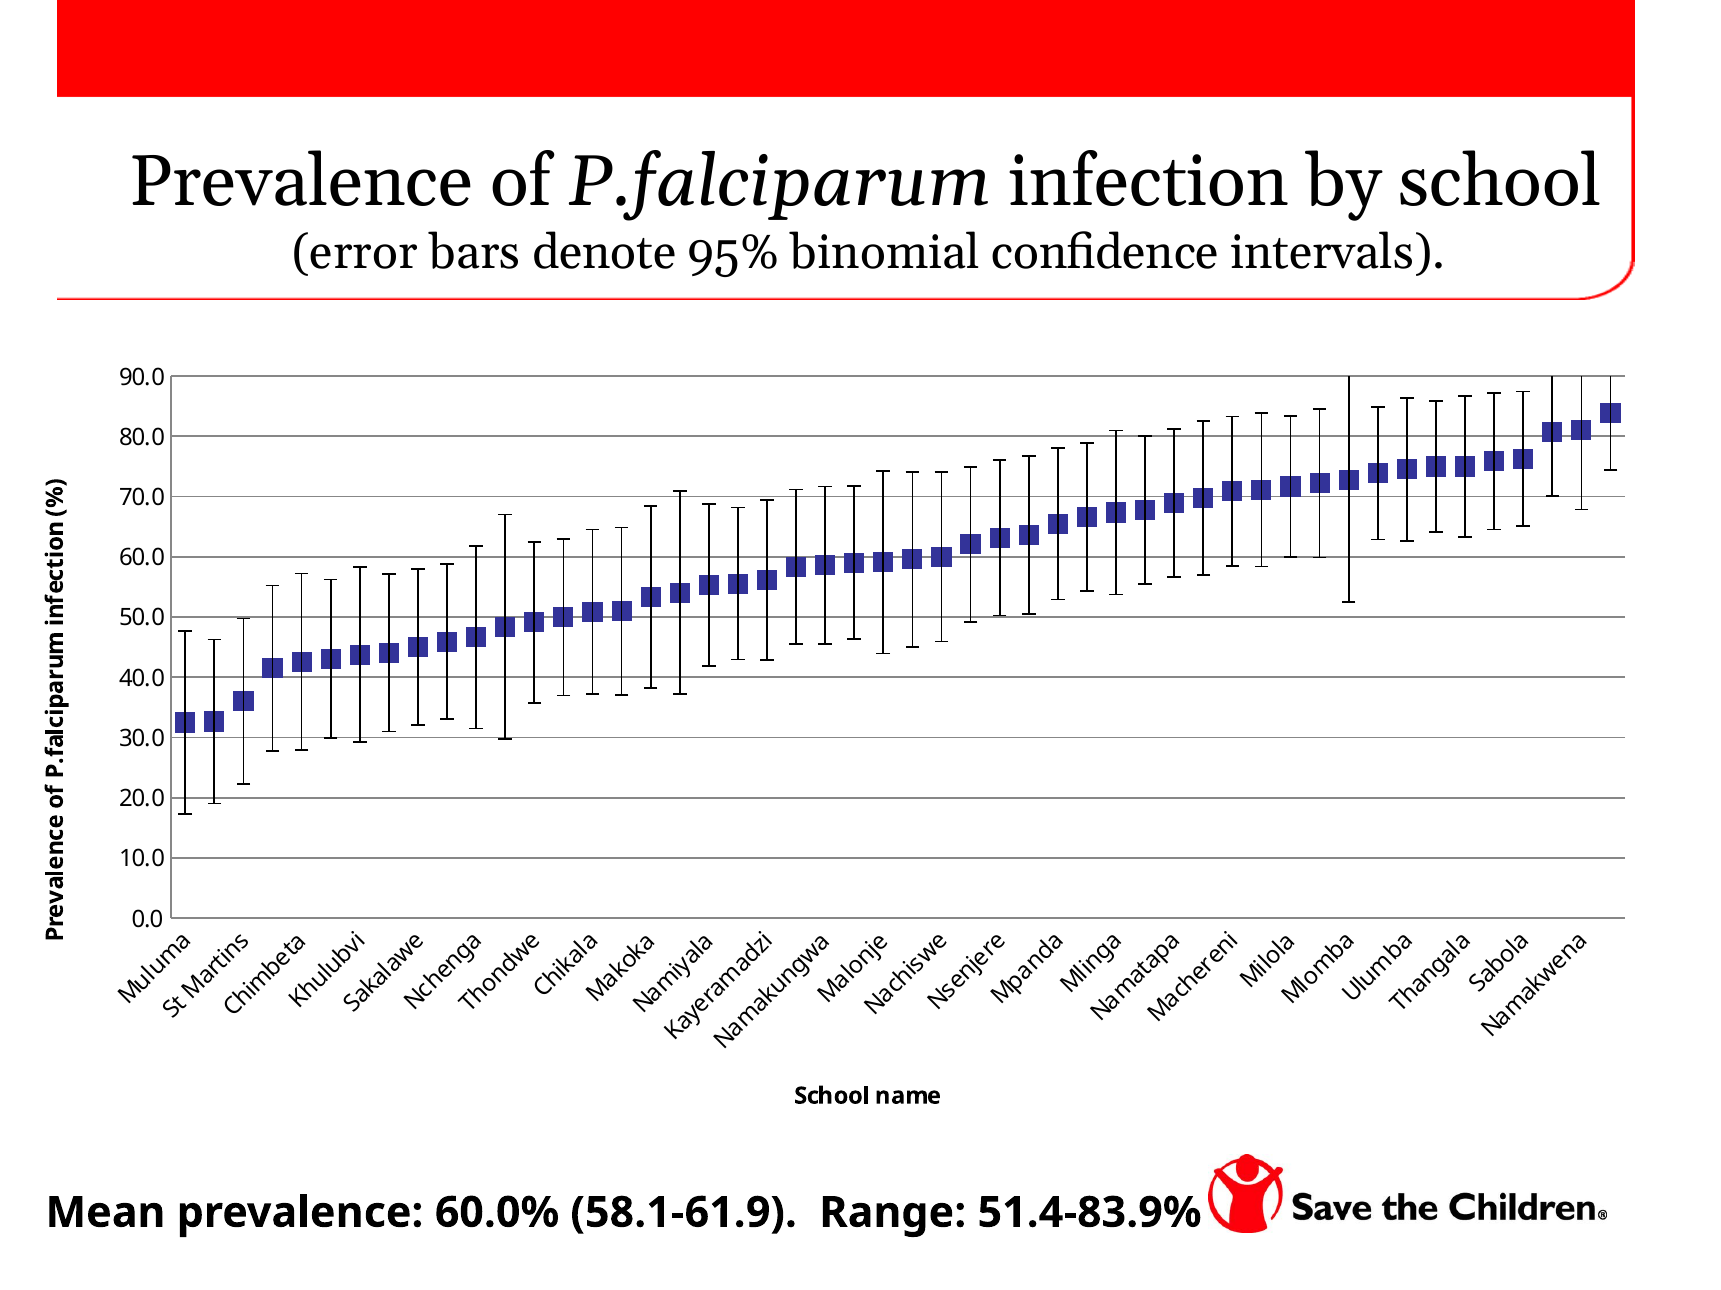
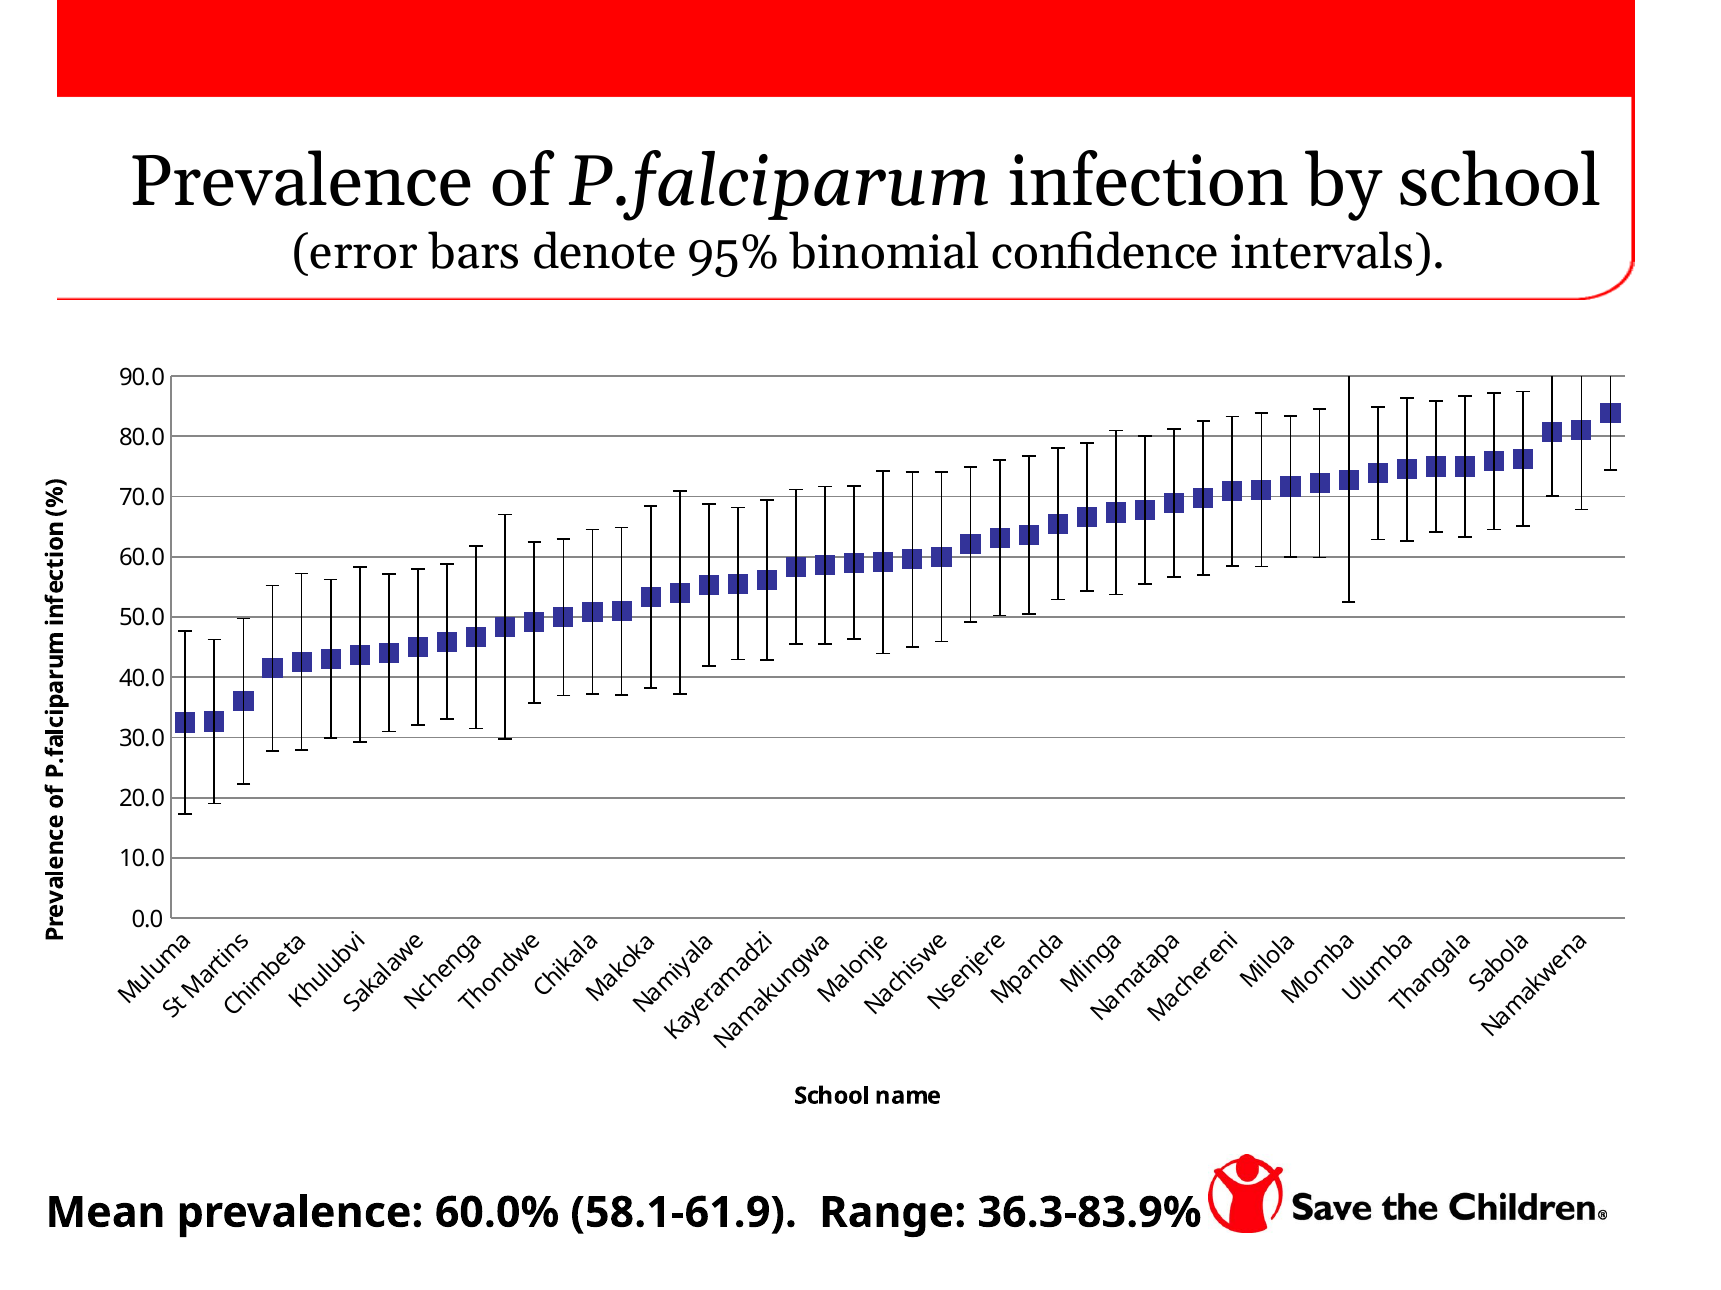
51.4-83.9%: 51.4-83.9% -> 36.3-83.9% (1090, 1213)
